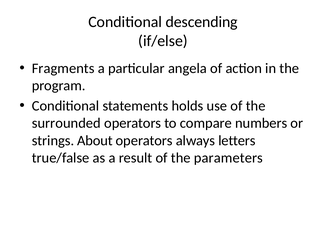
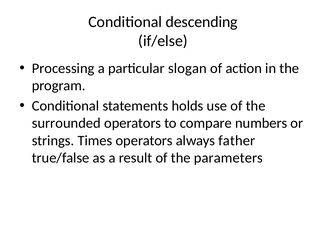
Fragments: Fragments -> Processing (63, 68)
angela: angela -> slogan (187, 68)
About: About -> Times (95, 141)
letters: letters -> father (237, 141)
